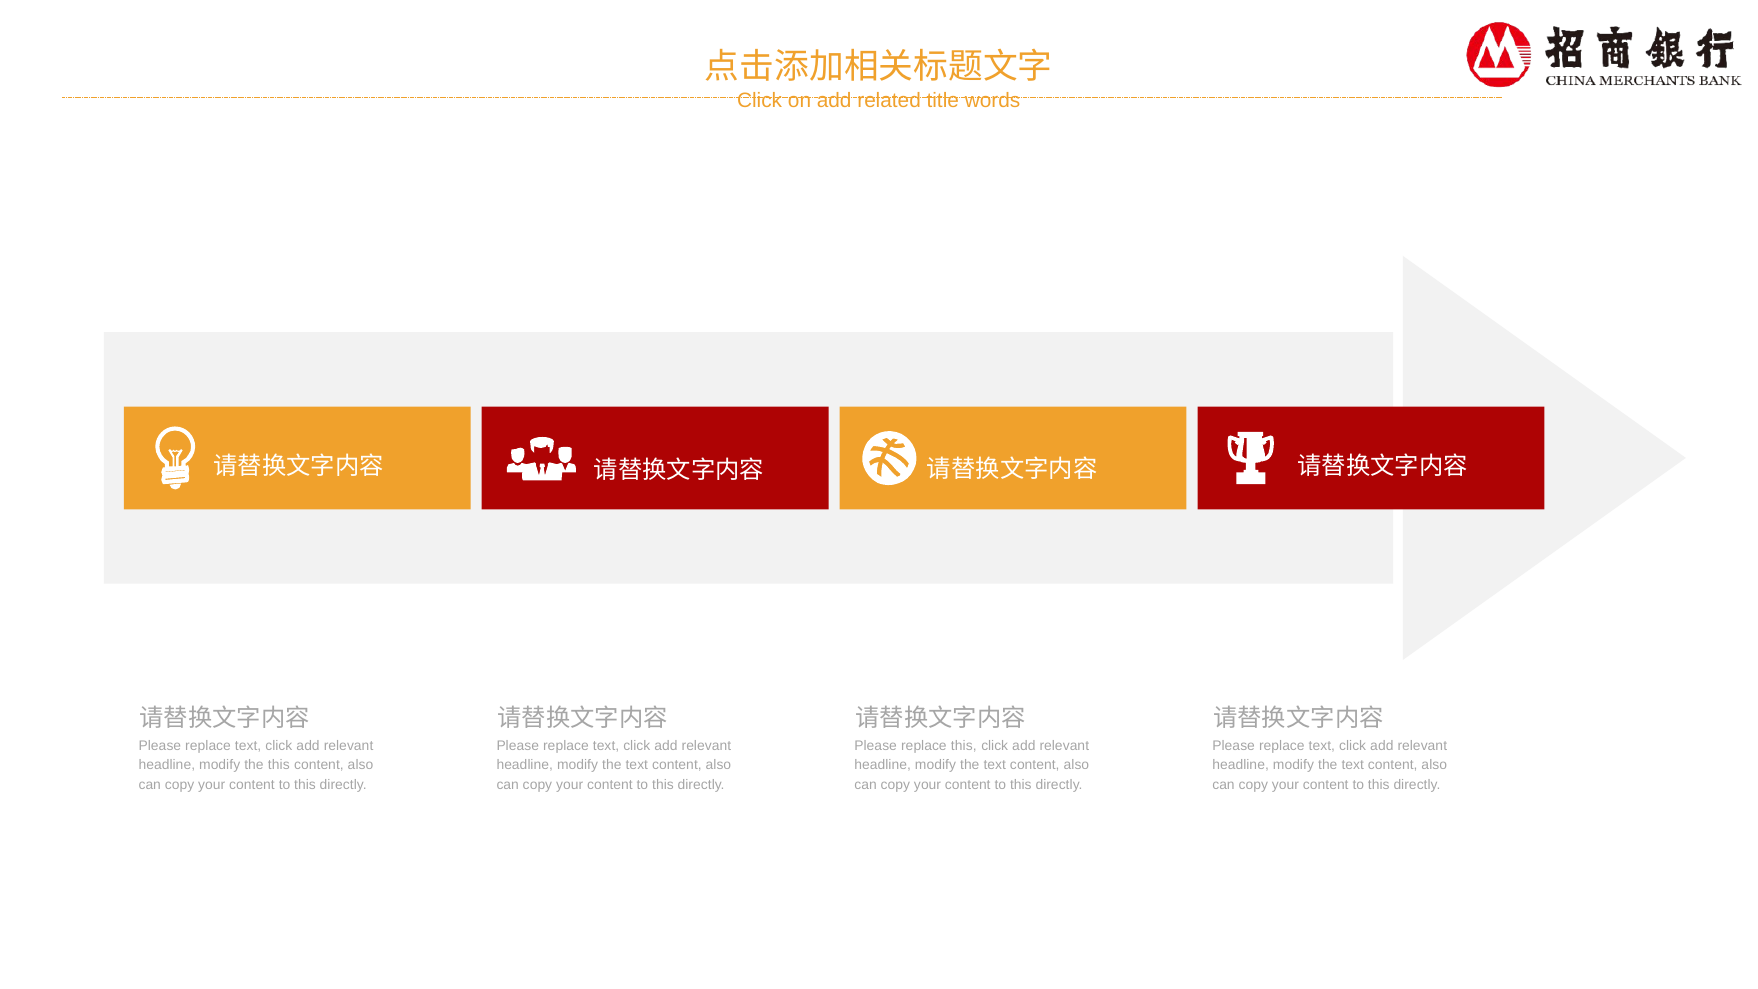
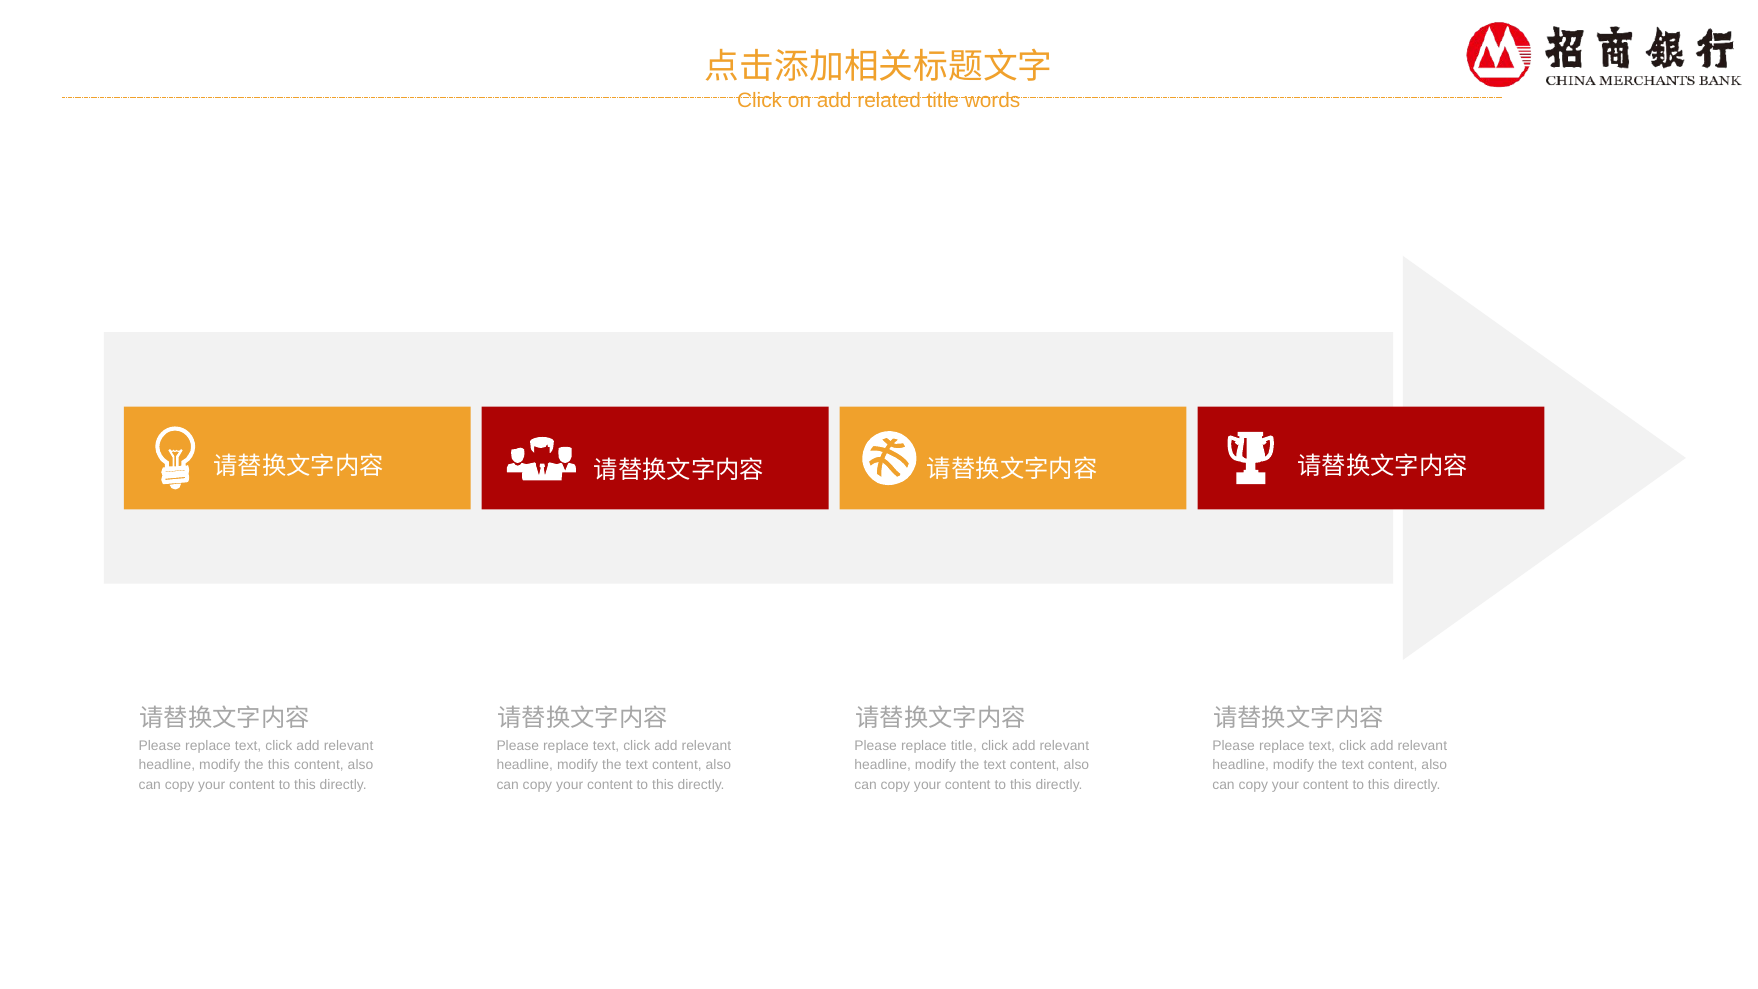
replace this: this -> title (964, 745)
